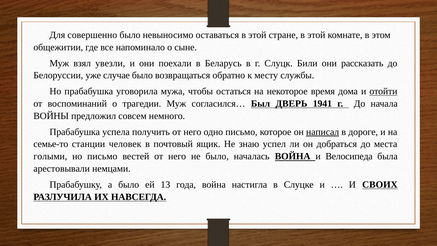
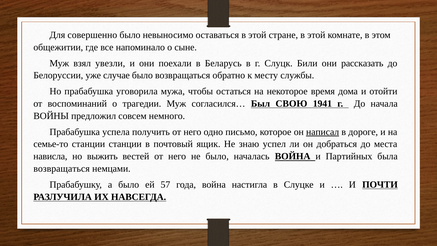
отойти underline: present -> none (383, 91)
ДВЕРЬ: ДВЕРЬ -> СВОЮ (291, 104)
станции человек: человек -> станции (125, 144)
голыми: голыми -> нависла (50, 156)
но письмо: письмо -> выжить (102, 156)
Велосипеда: Велосипеда -> Партийных (349, 156)
арестовывали: арестовывали -> возвращаться (62, 169)
13: 13 -> 57 (165, 184)
СВОИХ: СВОИХ -> ПОЧТИ (380, 184)
